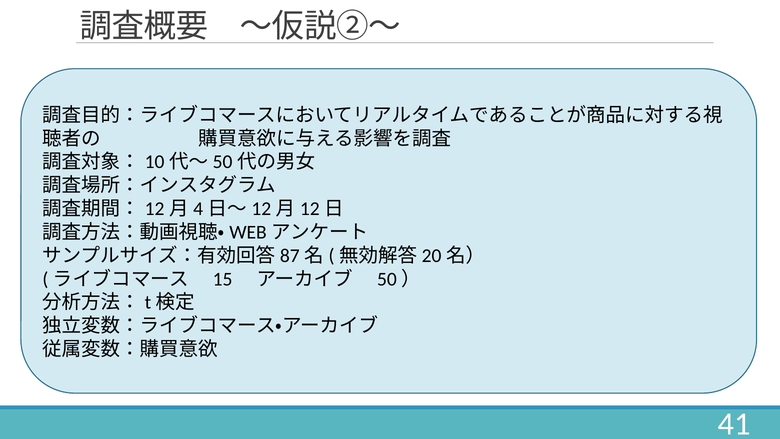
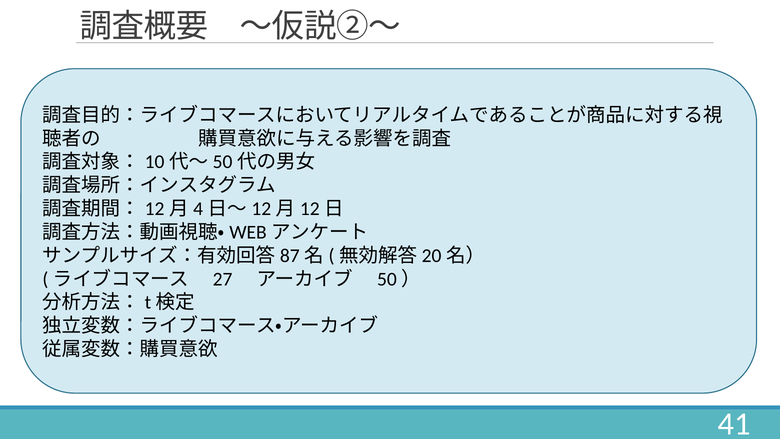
15: 15 -> 27 (223, 279)
